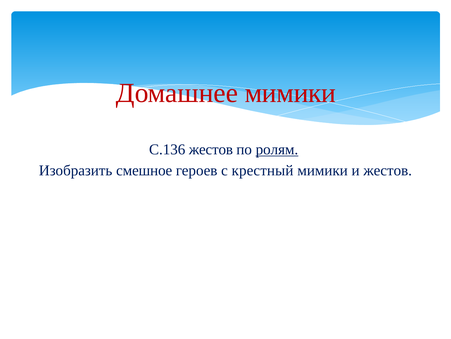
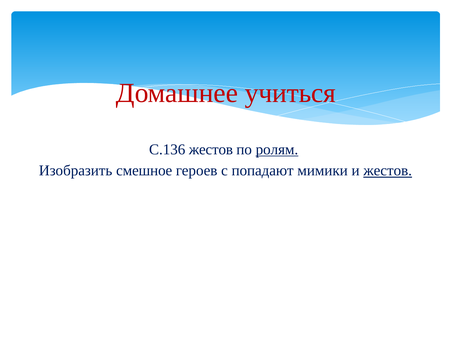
Домашнее мимики: мимики -> учиться (290, 93)
крестный: крестный -> попадают (263, 170)
жестов underline: none -> present (388, 170)
